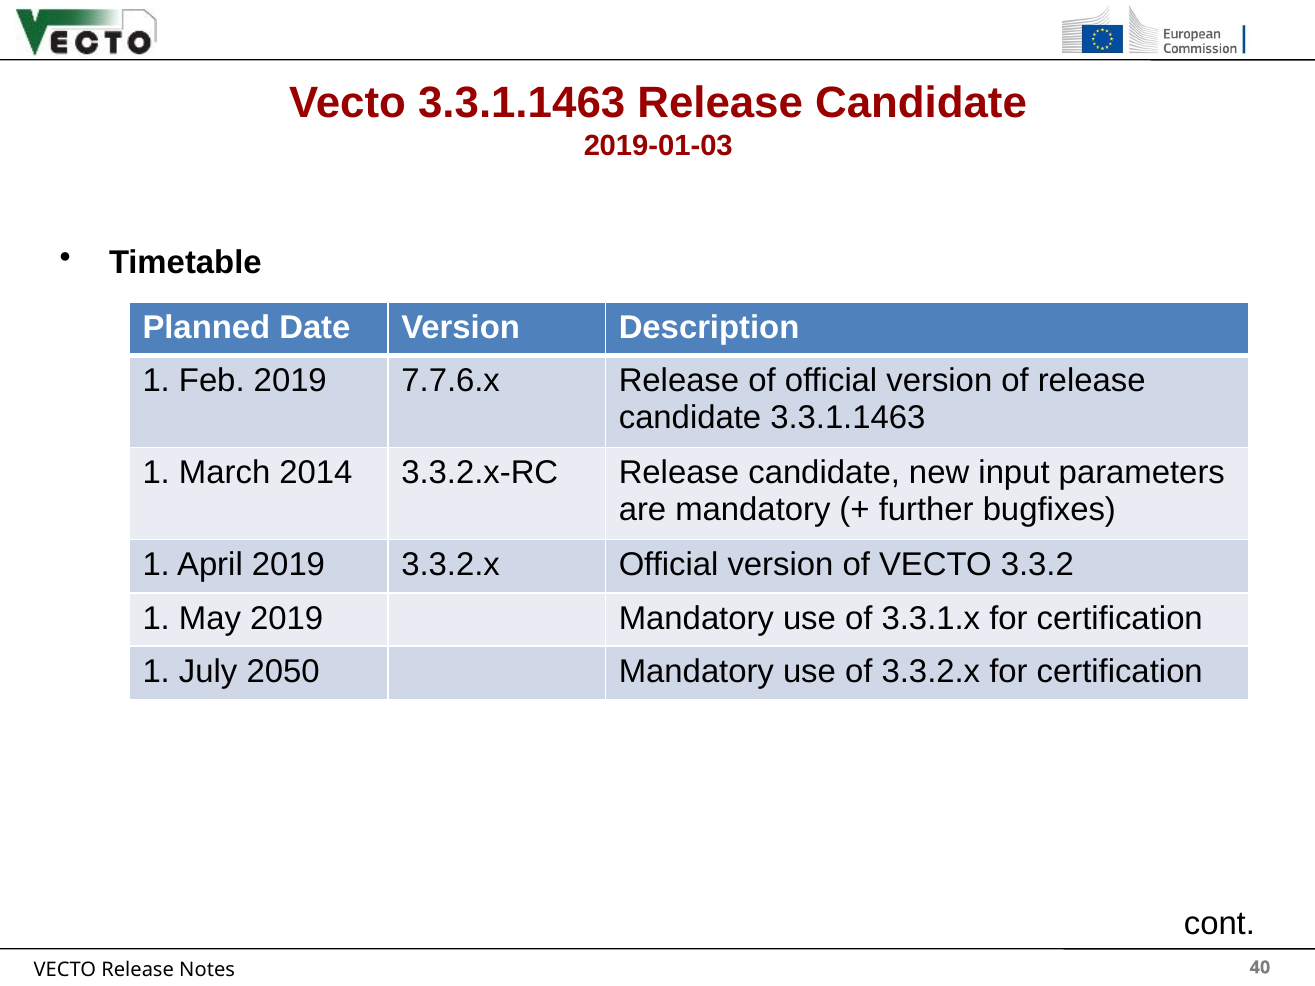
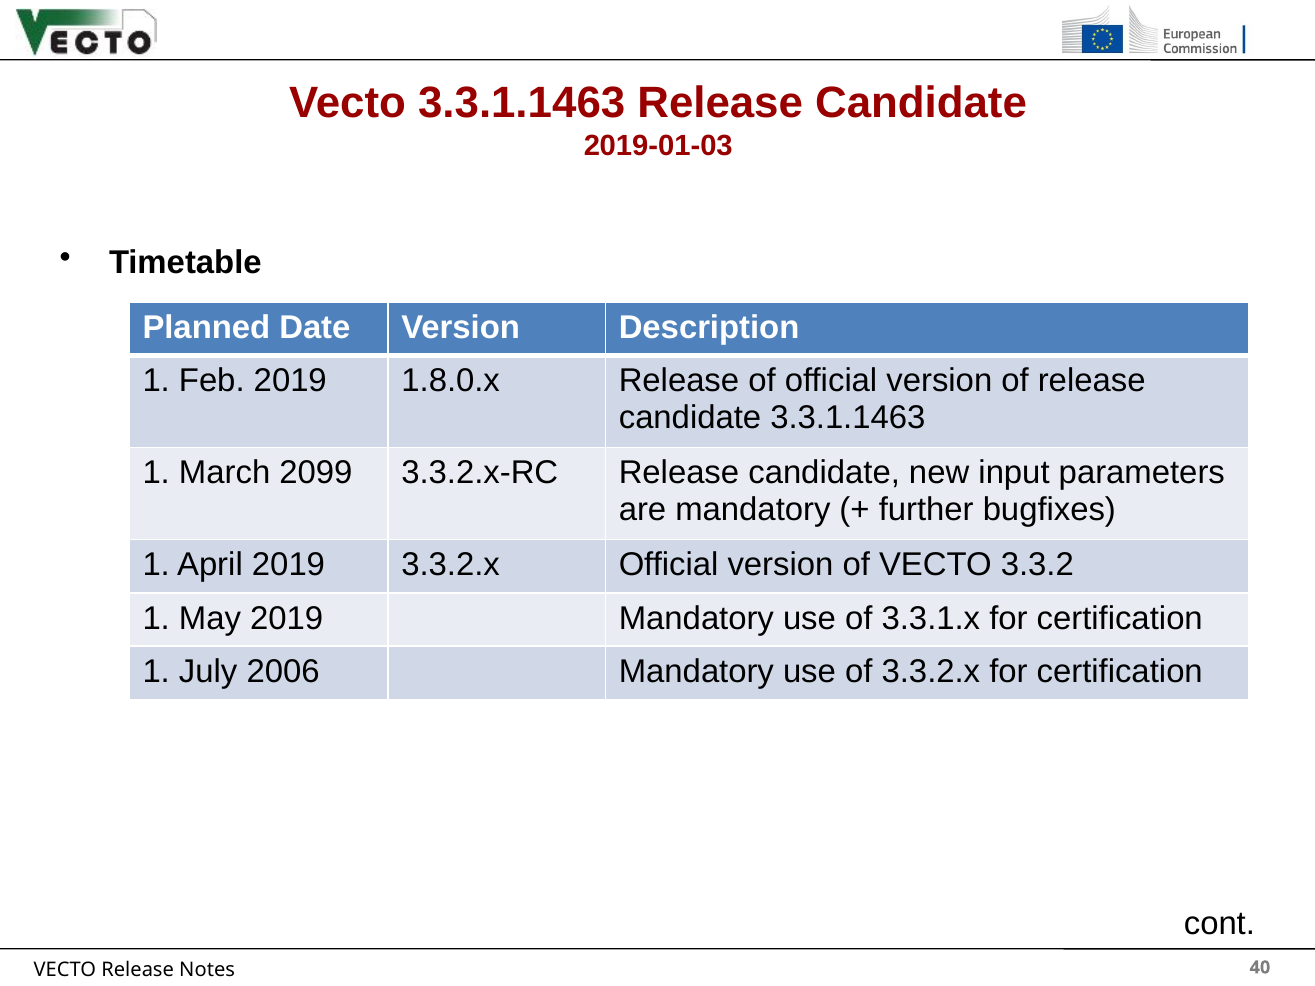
7.7.6.x: 7.7.6.x -> 1.8.0.x (451, 381)
2014: 2014 -> 2099 (316, 473)
2050: 2050 -> 2006 (283, 672)
